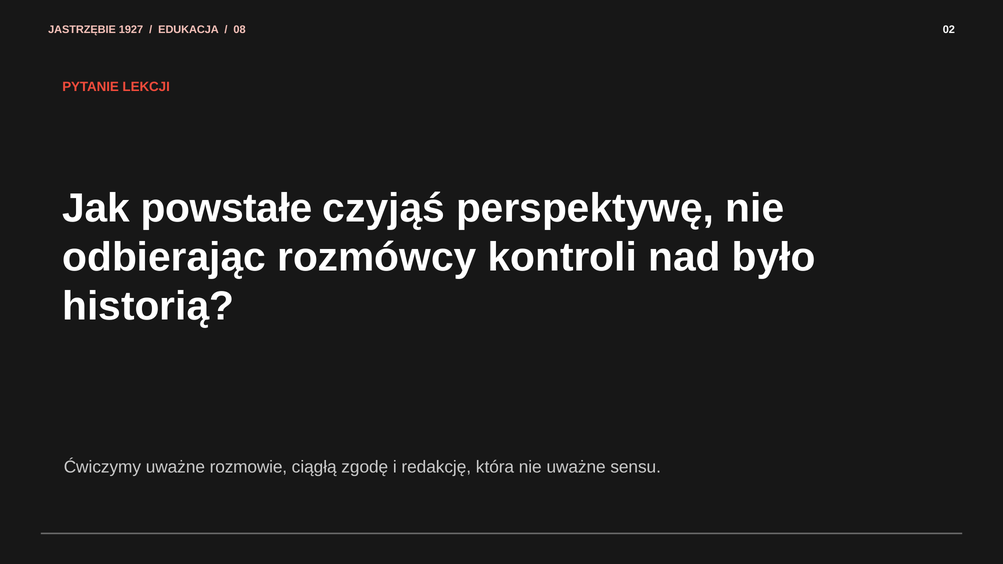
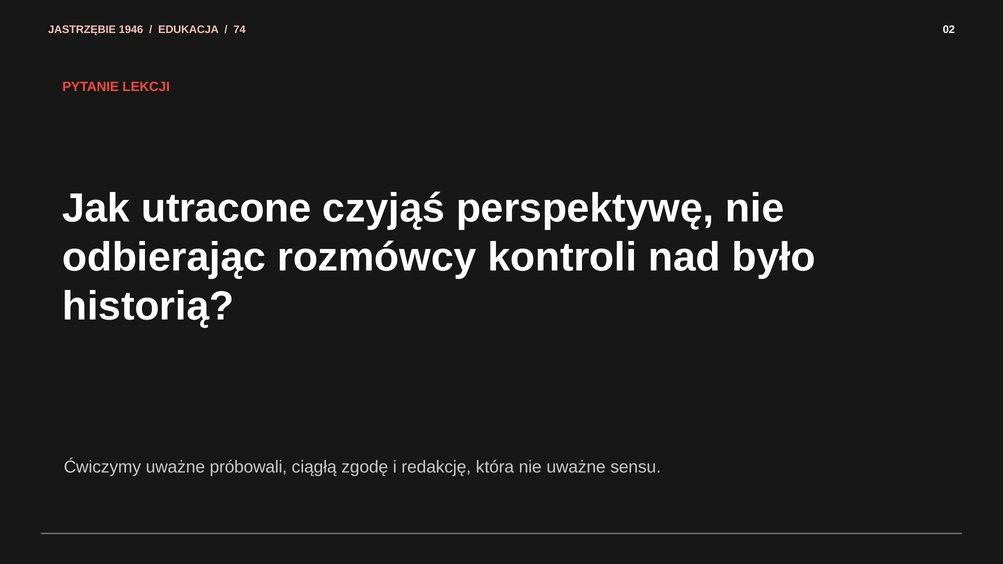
1927: 1927 -> 1946 (131, 30)
08: 08 -> 74 (240, 30)
powstałe: powstałe -> utracone (226, 209)
rozmowie: rozmowie -> próbowali (248, 467)
